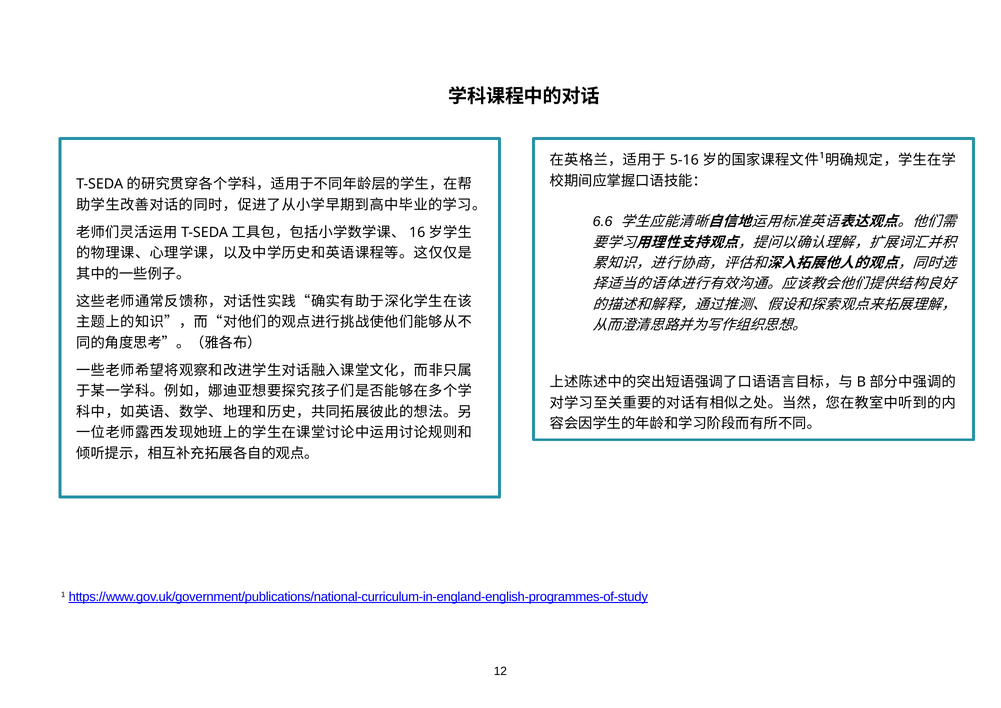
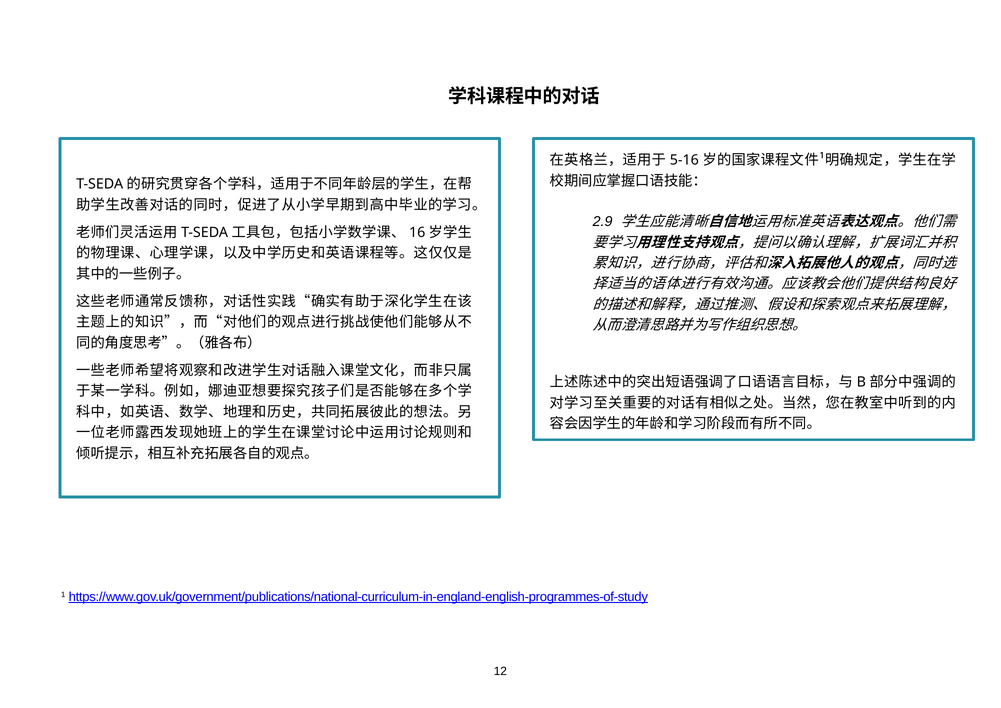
6.6: 6.6 -> 2.9 (603, 222)
